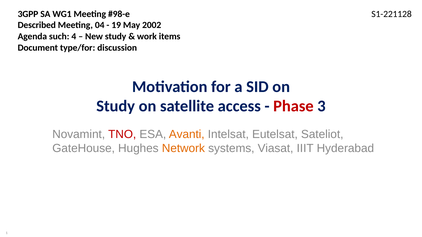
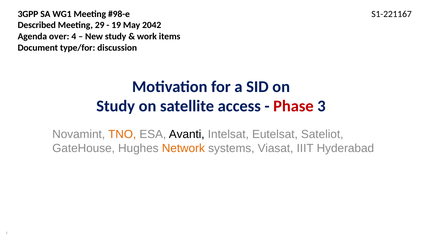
S1-221128: S1-221128 -> S1-221167 (392, 14)
04: 04 -> 29 (100, 25)
2002: 2002 -> 2042 (152, 25)
such: such -> over (59, 37)
TNO colour: red -> orange (122, 135)
Avanti colour: orange -> black (187, 135)
